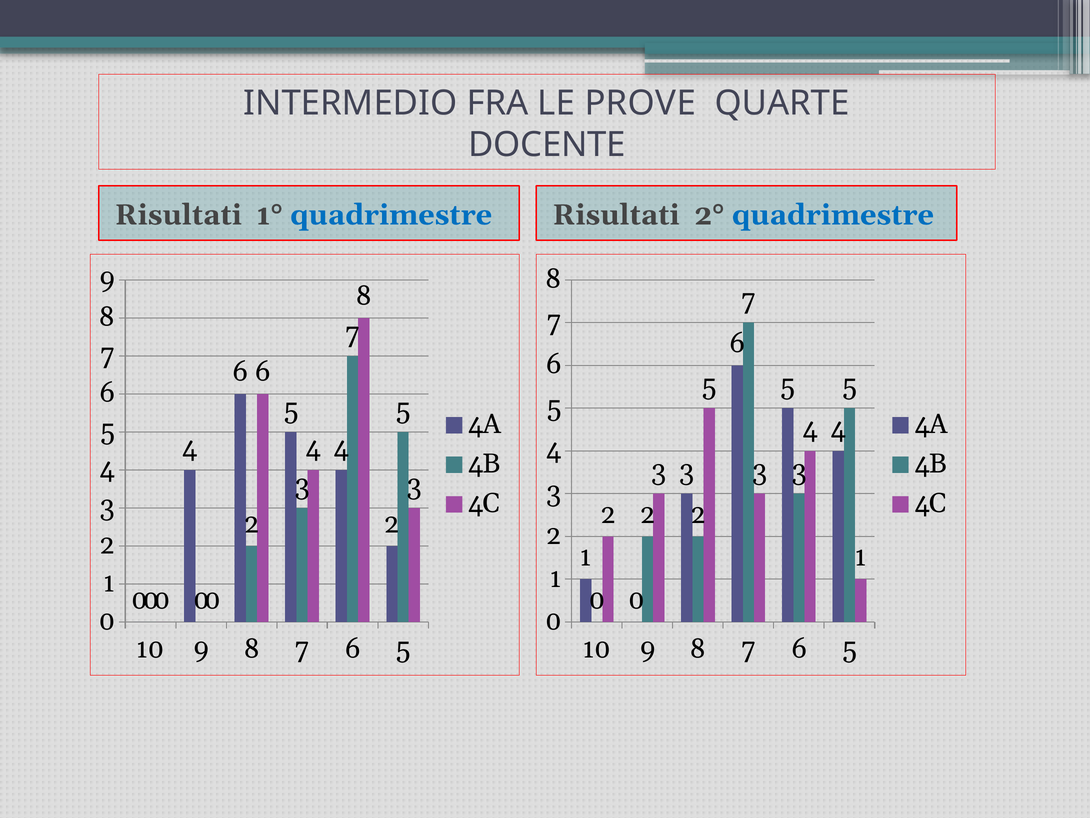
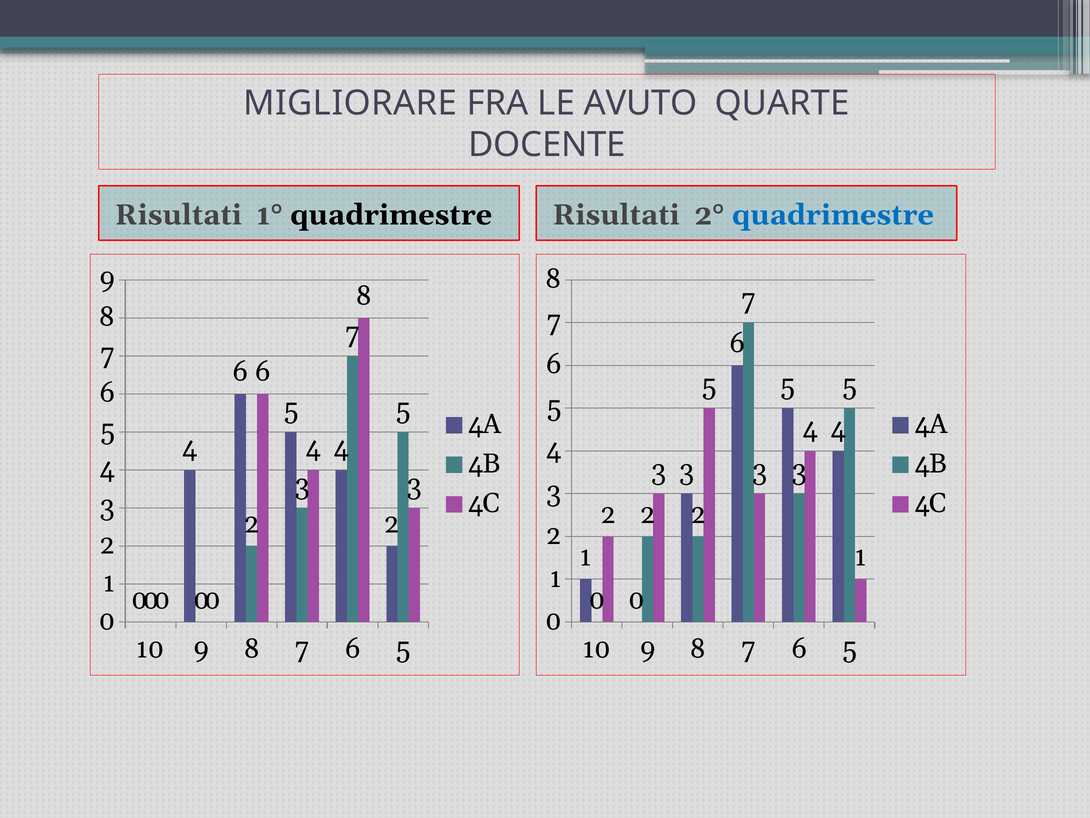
INTERMEDIO: INTERMEDIO -> MIGLIORARE (350, 103)
PROVE: PROVE -> AVUTO (641, 103)
quadrimestre colour: blue -> black (391, 215)
